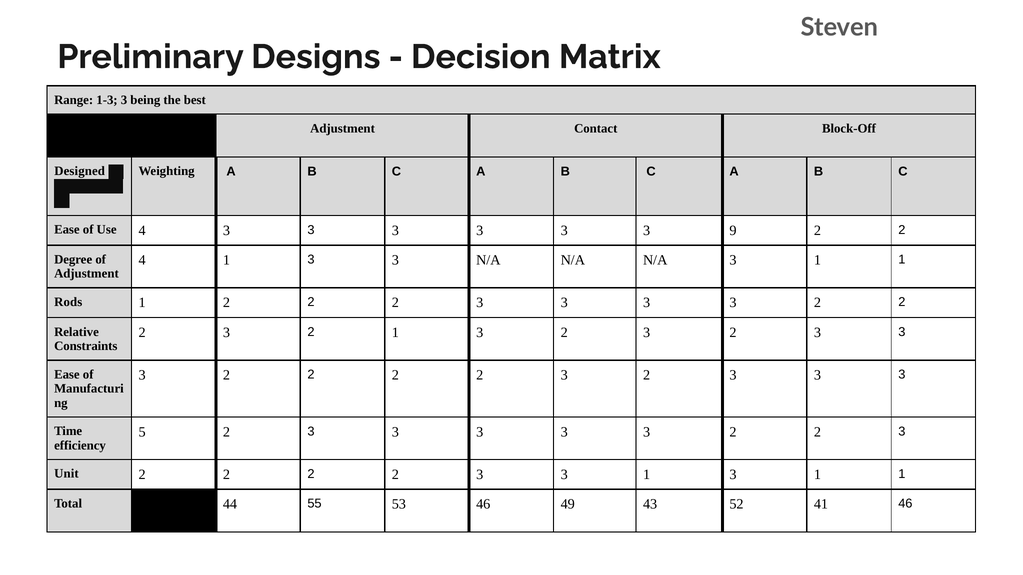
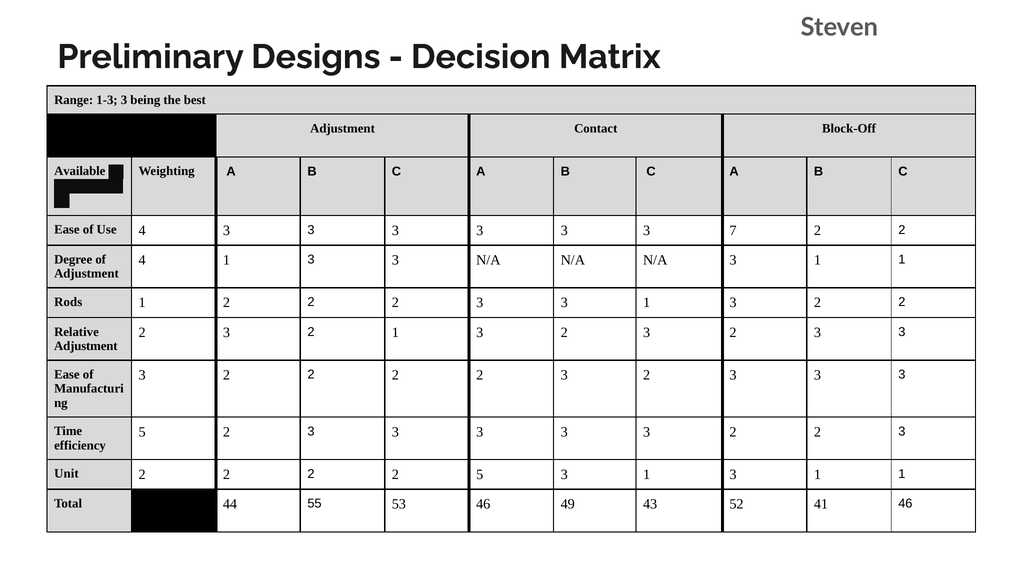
Designed: Designed -> Available (80, 171)
9: 9 -> 7 (733, 231)
3: 3 -> 1 (647, 303)
Constraints: Constraints -> Adjustment (86, 346)
3: 3 -> 5 (480, 475)
